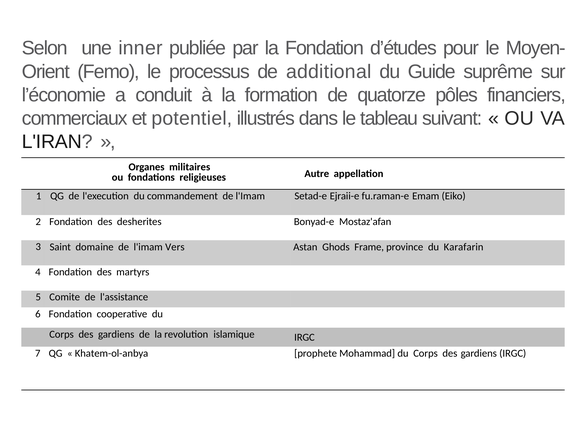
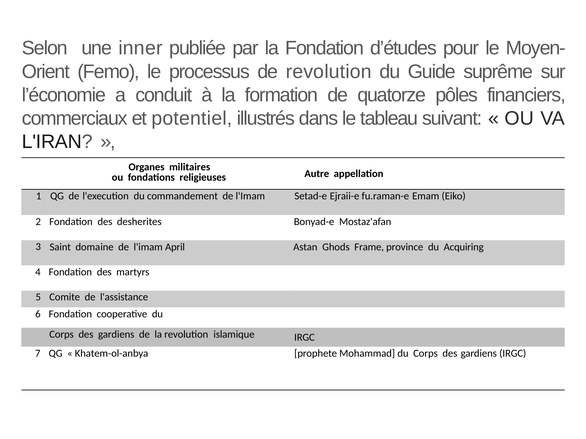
de additional: additional -> revolution (329, 72)
Vers: Vers -> April (175, 247)
Karafarin: Karafarin -> Acquiring (464, 247)
